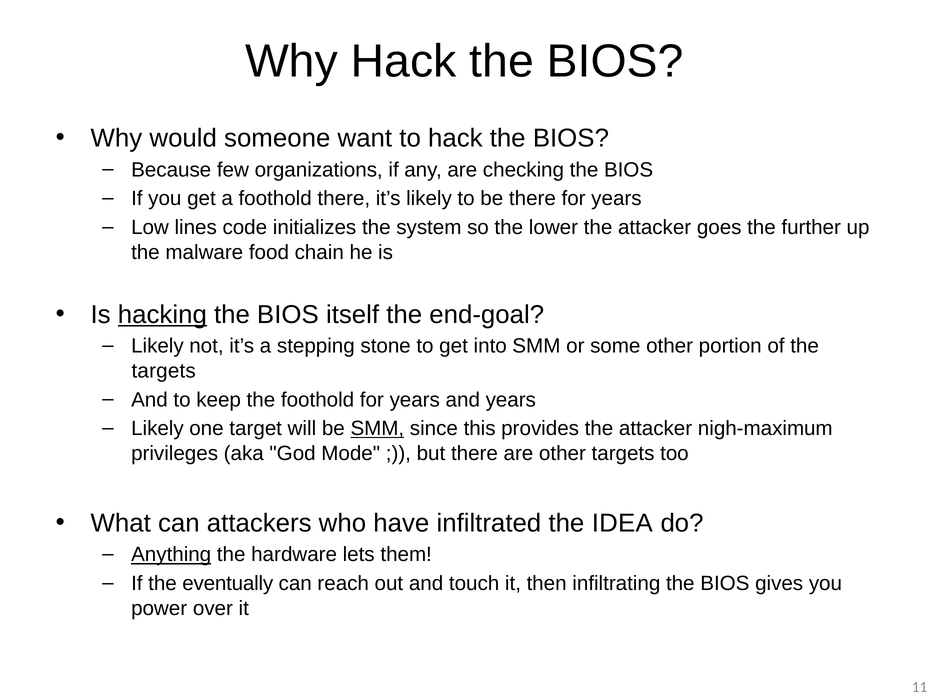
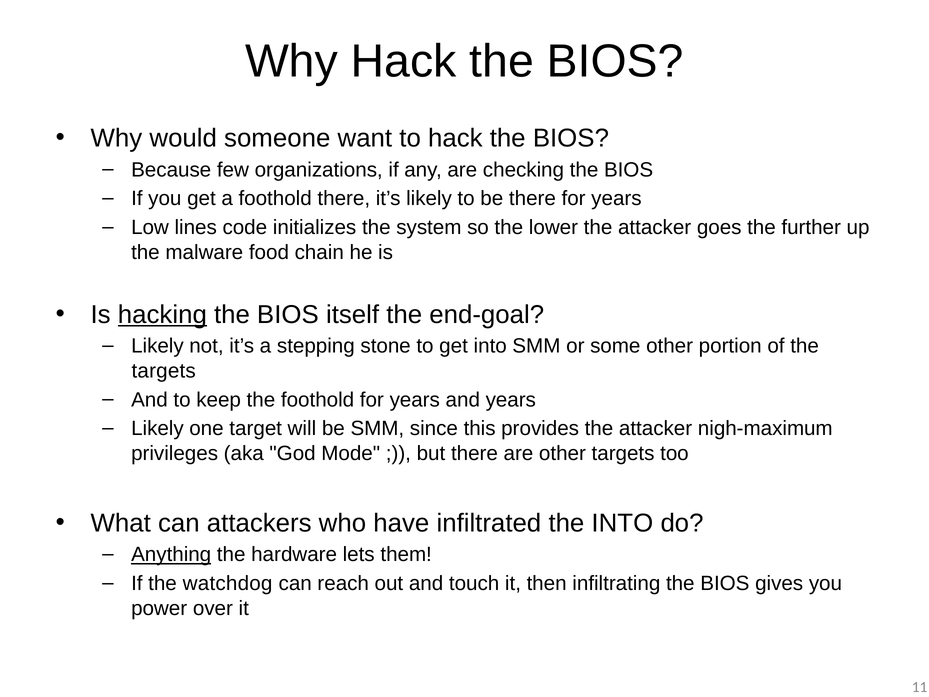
SMM underline: present -> none (377, 428)
the IDEA: IDEA -> INTO (622, 523)
eventually: eventually -> watchdog (228, 583)
